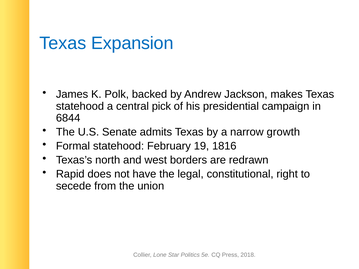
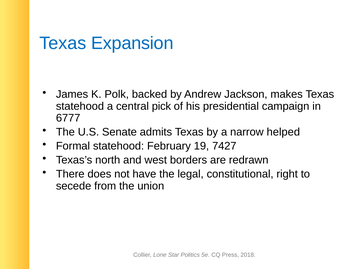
6844: 6844 -> 6777 (68, 118)
growth: growth -> helped (283, 132)
1816: 1816 -> 7427 (224, 146)
Rapid: Rapid -> There (70, 174)
